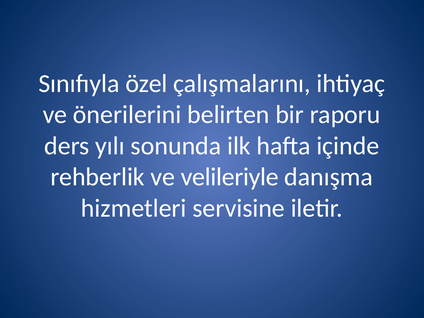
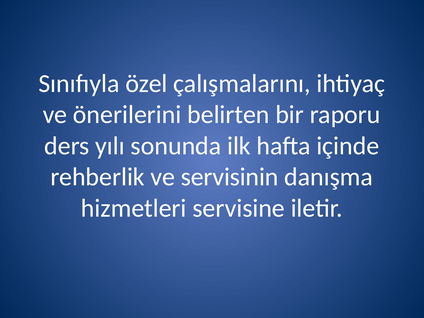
velileriyle: velileriyle -> servisinin (230, 177)
